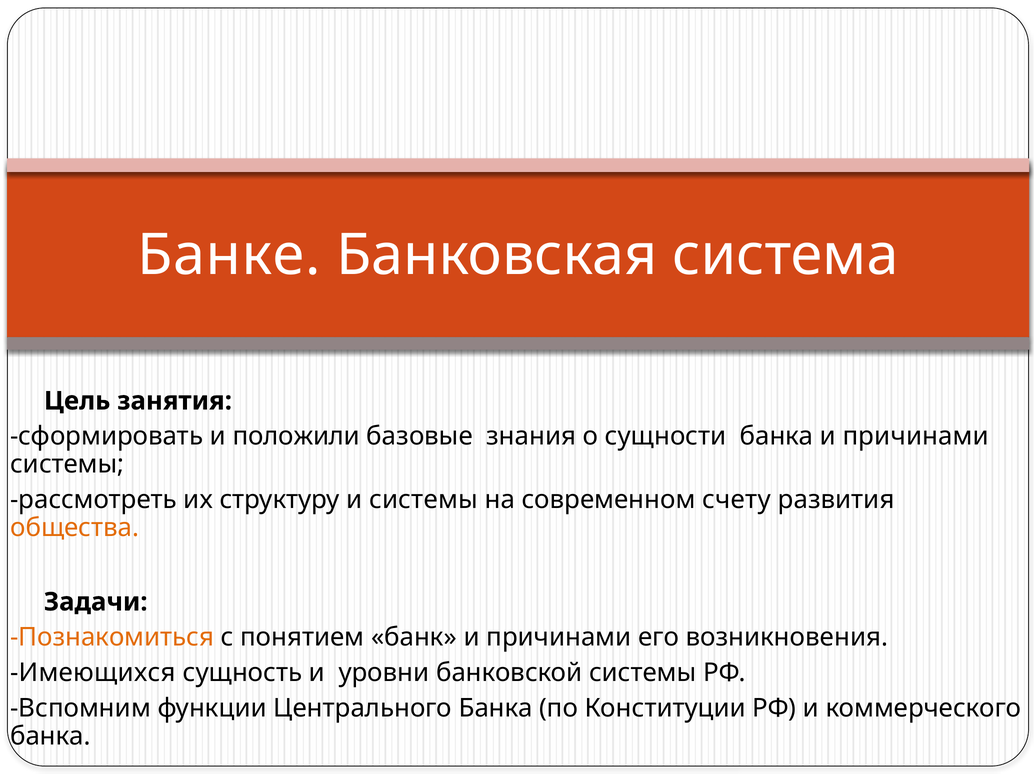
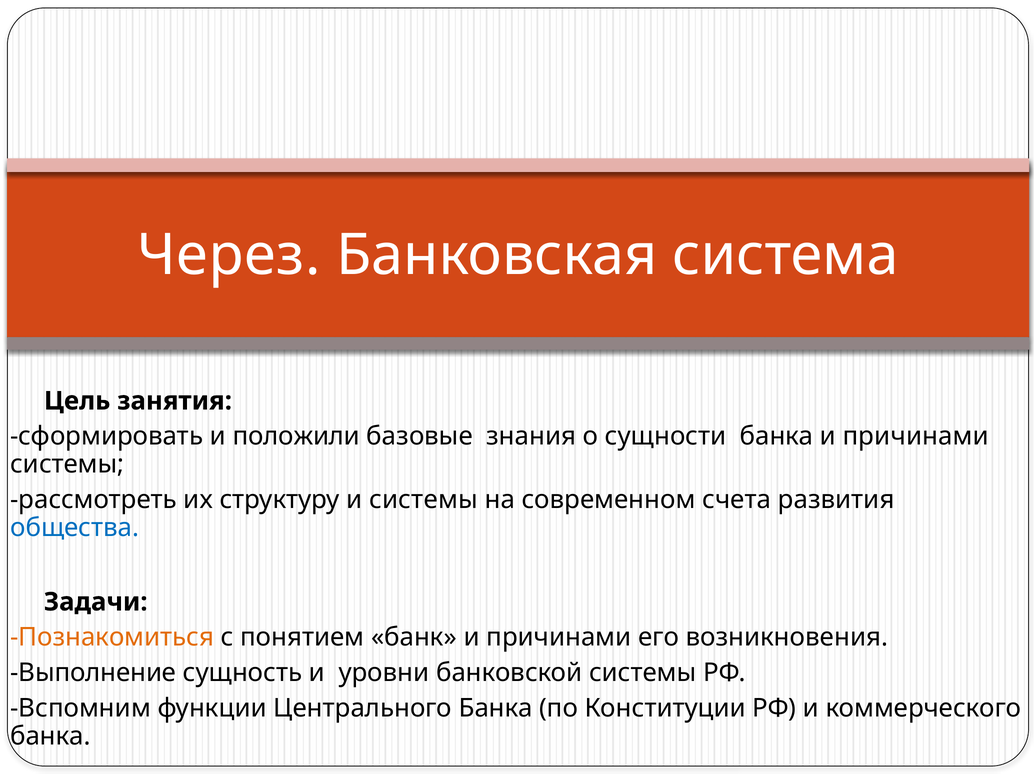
Банке: Банке -> Через (229, 255)
счету: счету -> счета (737, 500)
общества colour: orange -> blue (75, 528)
Имеющихся: Имеющихся -> Выполнение (93, 673)
